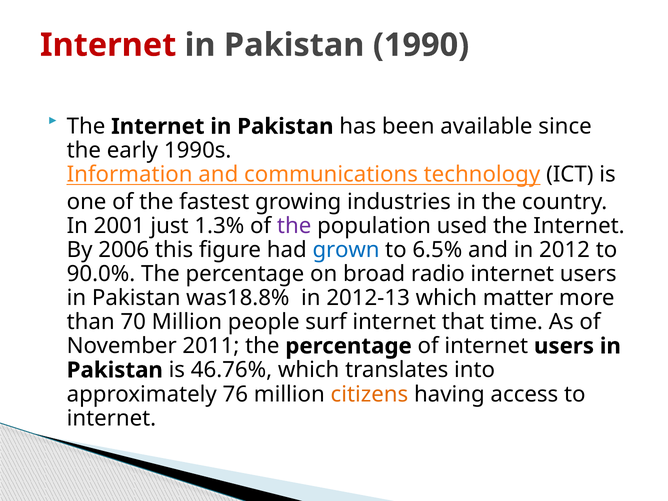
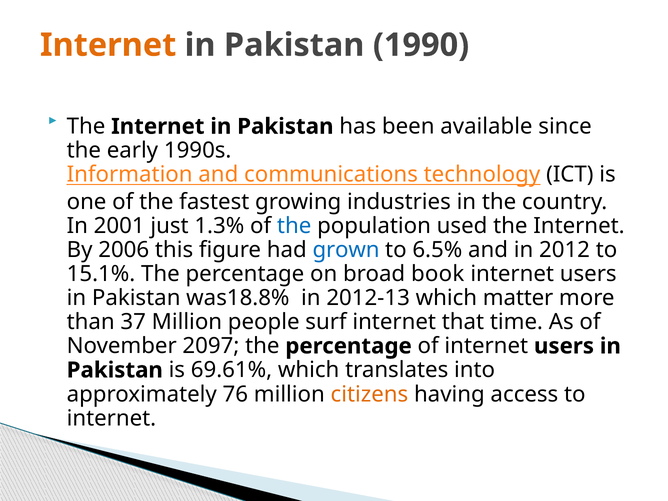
Internet colour: red -> orange (108, 45)
the colour: purple -> blue (294, 226)
90.0%: 90.0% -> 15.1% (101, 274)
radio: radio -> book (438, 274)
70: 70 -> 37 (133, 322)
2011: 2011 -> 2097 (211, 346)
46.76%: 46.76% -> 69.61% (231, 370)
